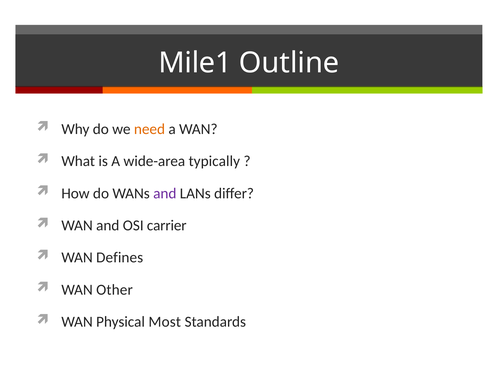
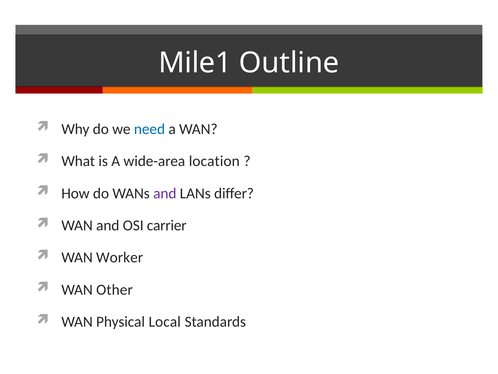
need colour: orange -> blue (149, 129)
typically: typically -> location (214, 161)
Defines: Defines -> Worker (120, 257)
Most: Most -> Local (165, 321)
